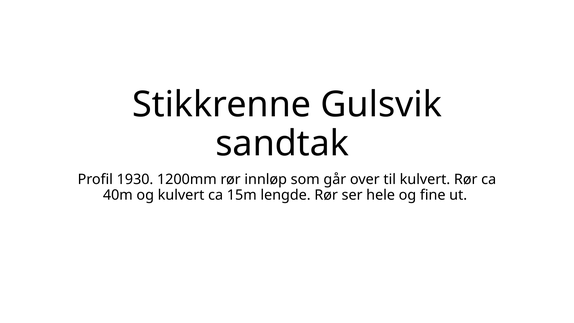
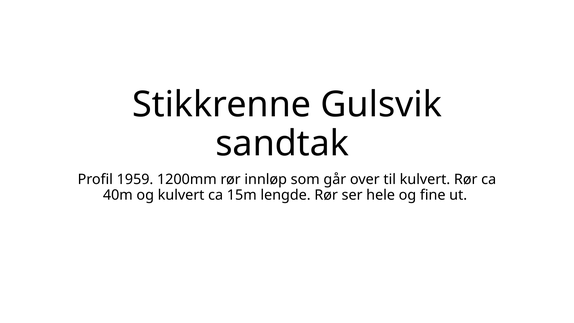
1930: 1930 -> 1959 (135, 179)
